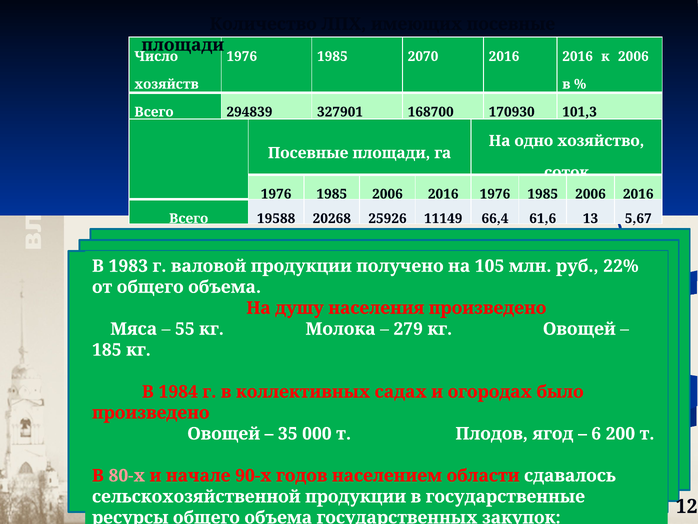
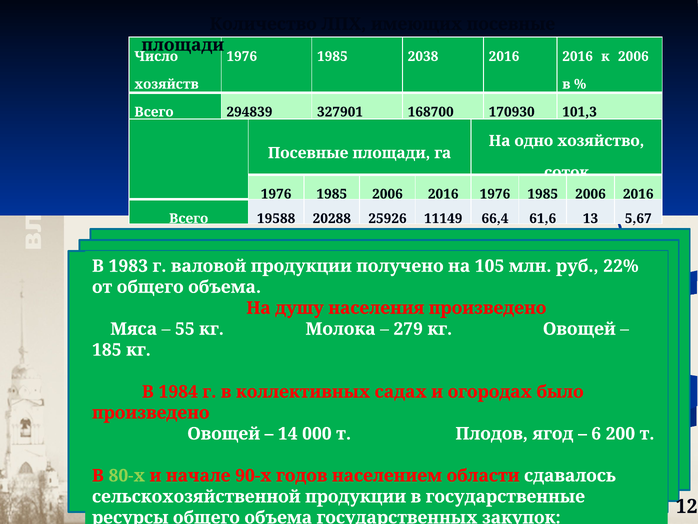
2070: 2070 -> 2038 (423, 56)
20268: 20268 -> 20288 (332, 218)
35: 35 -> 14 (288, 433)
80-х colour: pink -> light green (127, 475)
